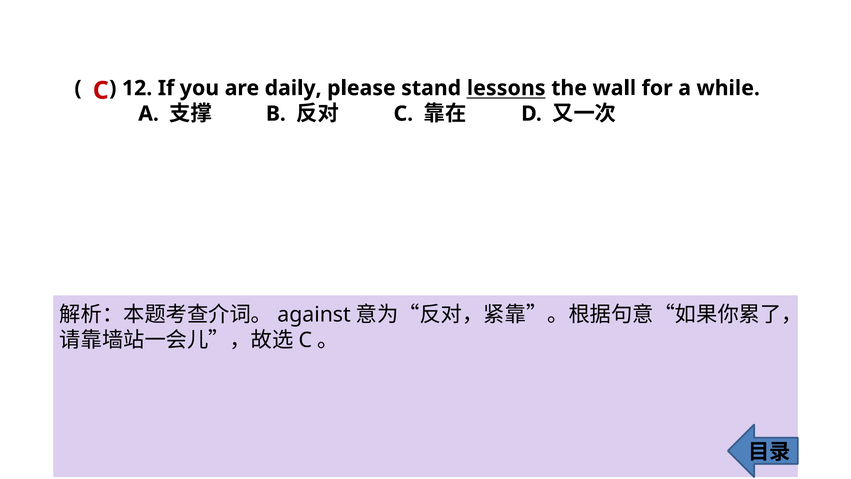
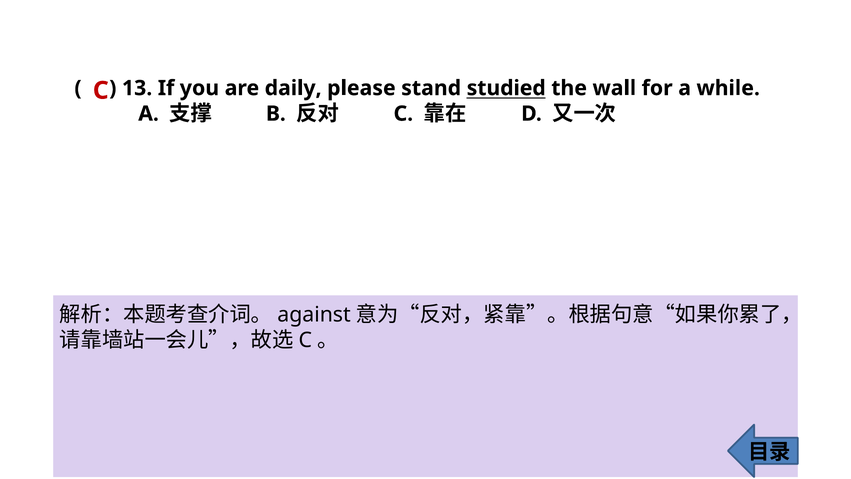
12: 12 -> 13 (137, 88)
lessons: lessons -> studied (506, 88)
